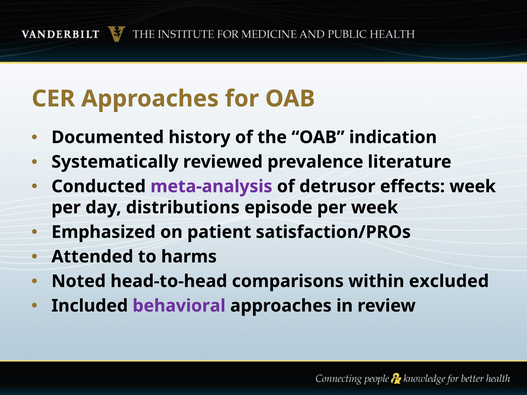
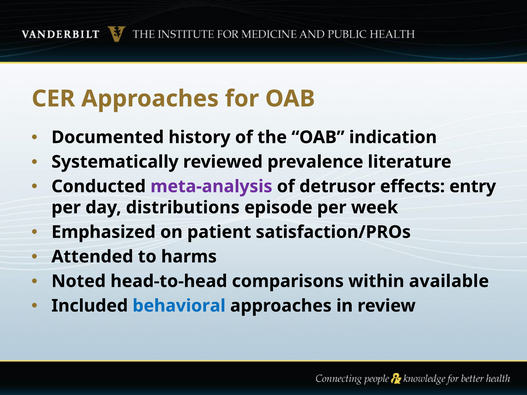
effects week: week -> entry (473, 187)
excluded: excluded -> available (449, 281)
behavioral colour: purple -> blue (179, 306)
